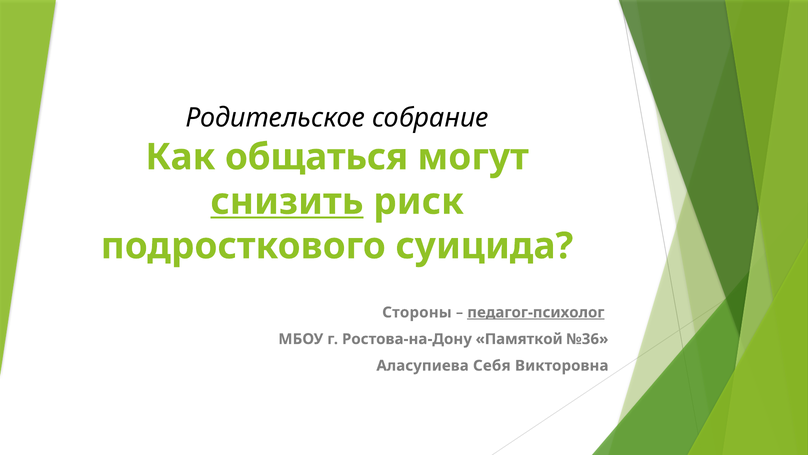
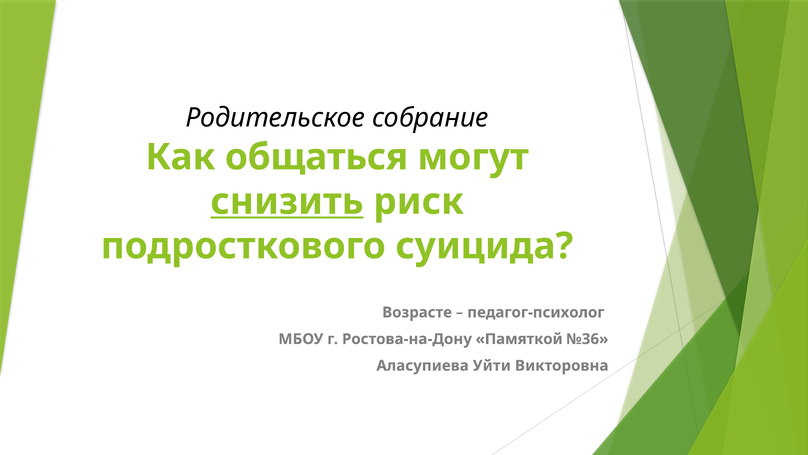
Стороны: Стороны -> Возрасте (417, 312)
педагог-психолог underline: present -> none (536, 312)
Себя: Себя -> Уйти (492, 365)
